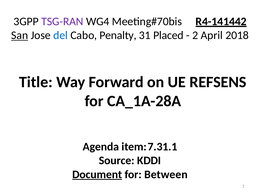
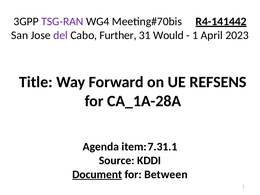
San underline: present -> none (20, 35)
del colour: blue -> purple (61, 35)
Penalty: Penalty -> Further (118, 35)
Placed: Placed -> Would (168, 35)
2: 2 -> 1 (195, 35)
2018: 2018 -> 2023 (237, 35)
